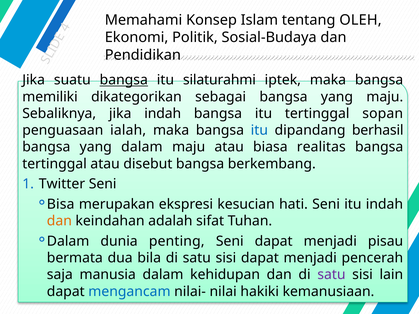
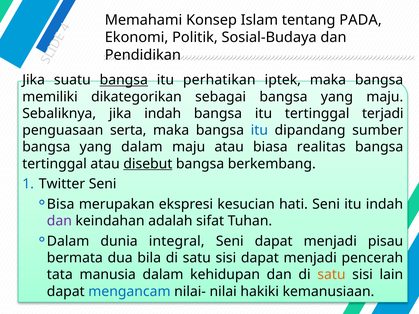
OLEH: OLEH -> PADA (361, 20)
silaturahmi: silaturahmi -> perhatikan (219, 80)
sopan: sopan -> terjadi (383, 114)
ialah: ialah -> serta (128, 130)
berhasil: berhasil -> sumber (378, 130)
disebut underline: none -> present (148, 164)
dan colour: orange -> purple (59, 221)
penting: penting -> integral (177, 241)
saja: saja -> tata (60, 275)
satu colour: purple -> orange (331, 275)
